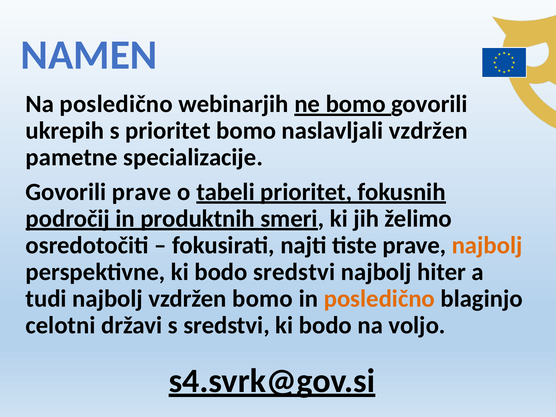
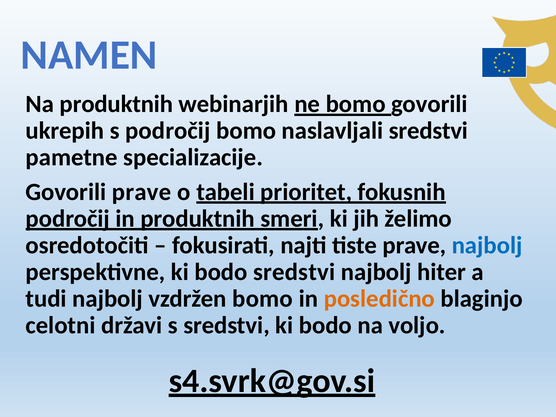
Na posledično: posledično -> produktnih (116, 104)
s prioritet: prioritet -> področij (168, 131)
naslavljali vzdržen: vzdržen -> sredstvi (428, 131)
najbolj colour: orange -> blue (487, 245)
